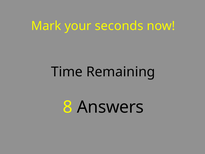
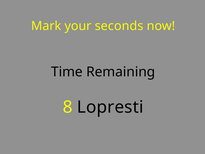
Answers: Answers -> Lopresti (110, 107)
